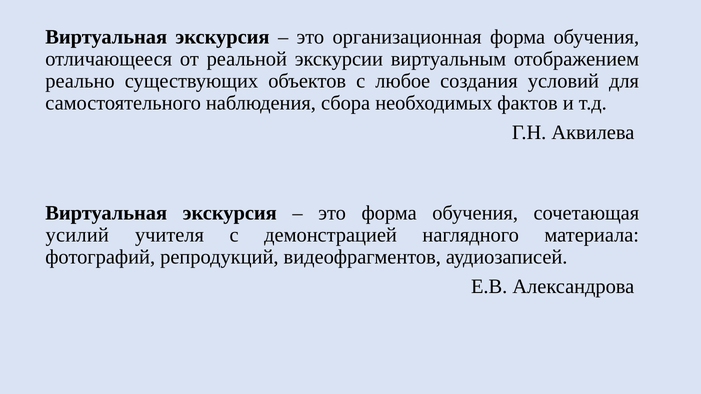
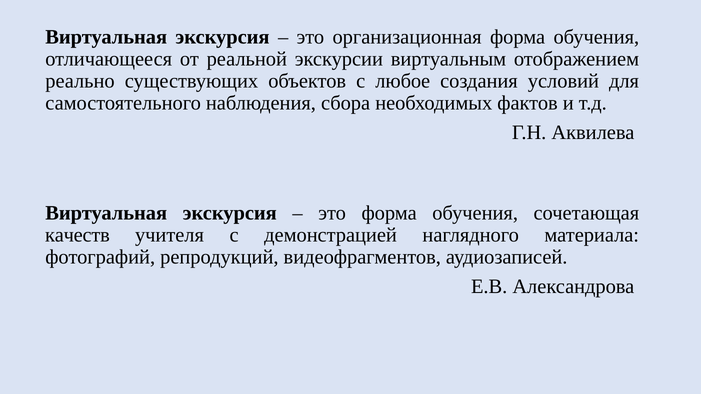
усилий: усилий -> качеств (77, 235)
